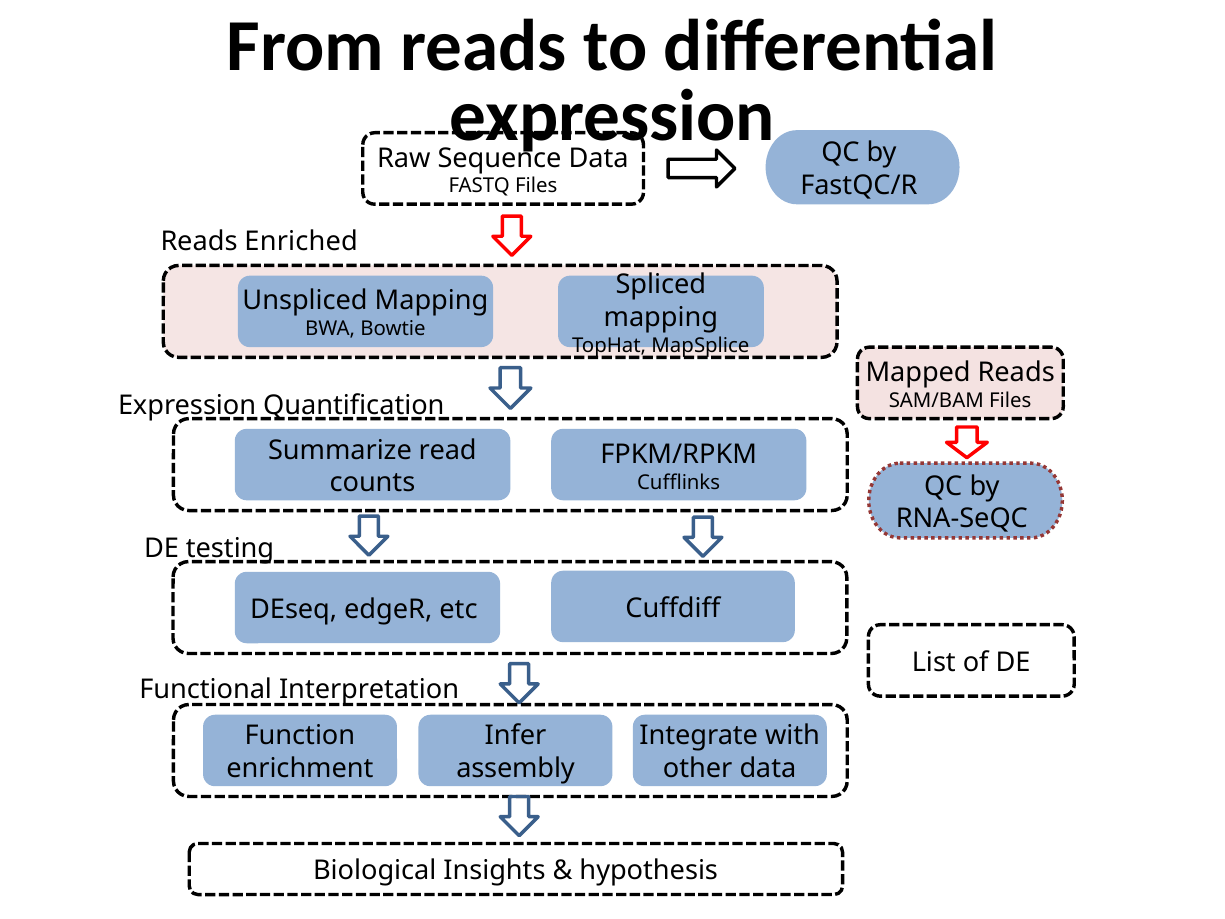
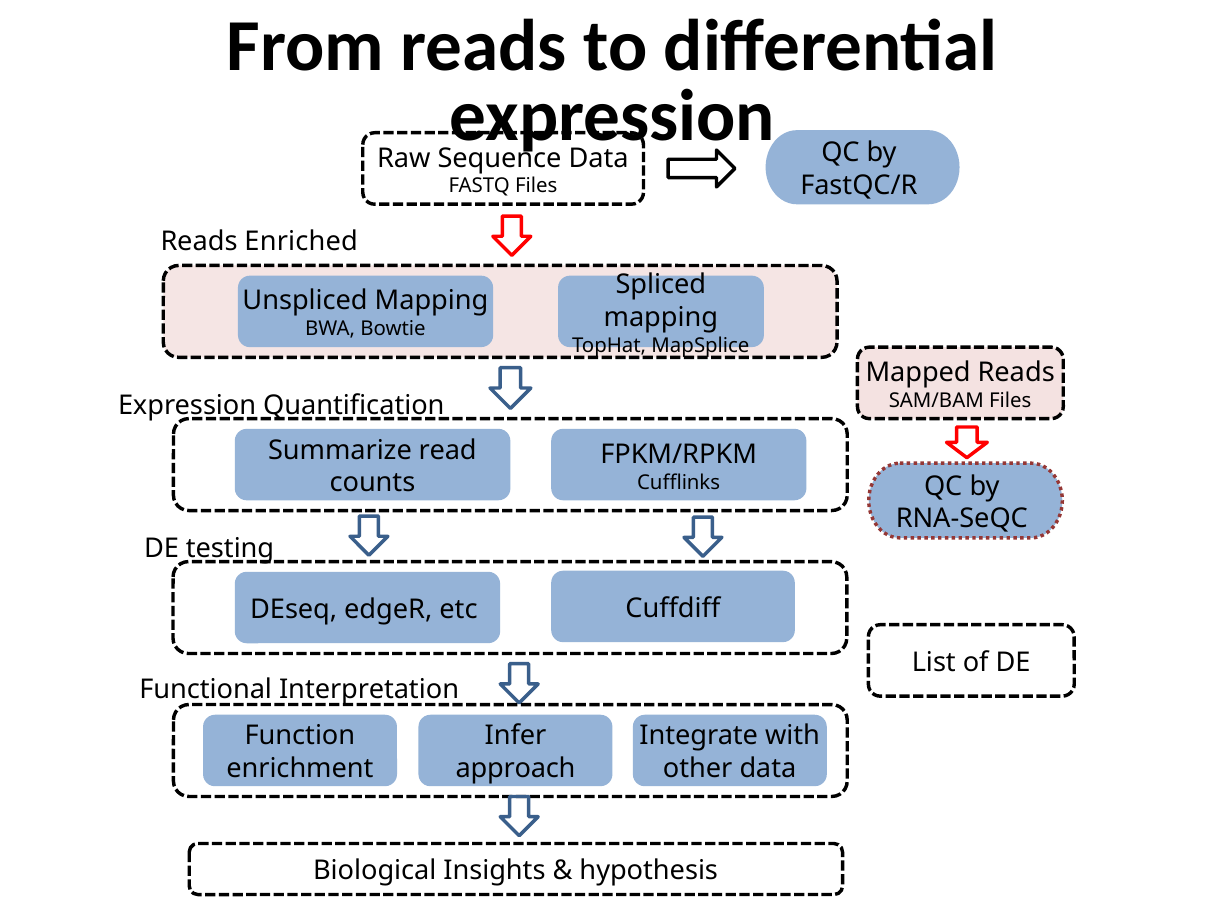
assembly: assembly -> approach (516, 768)
